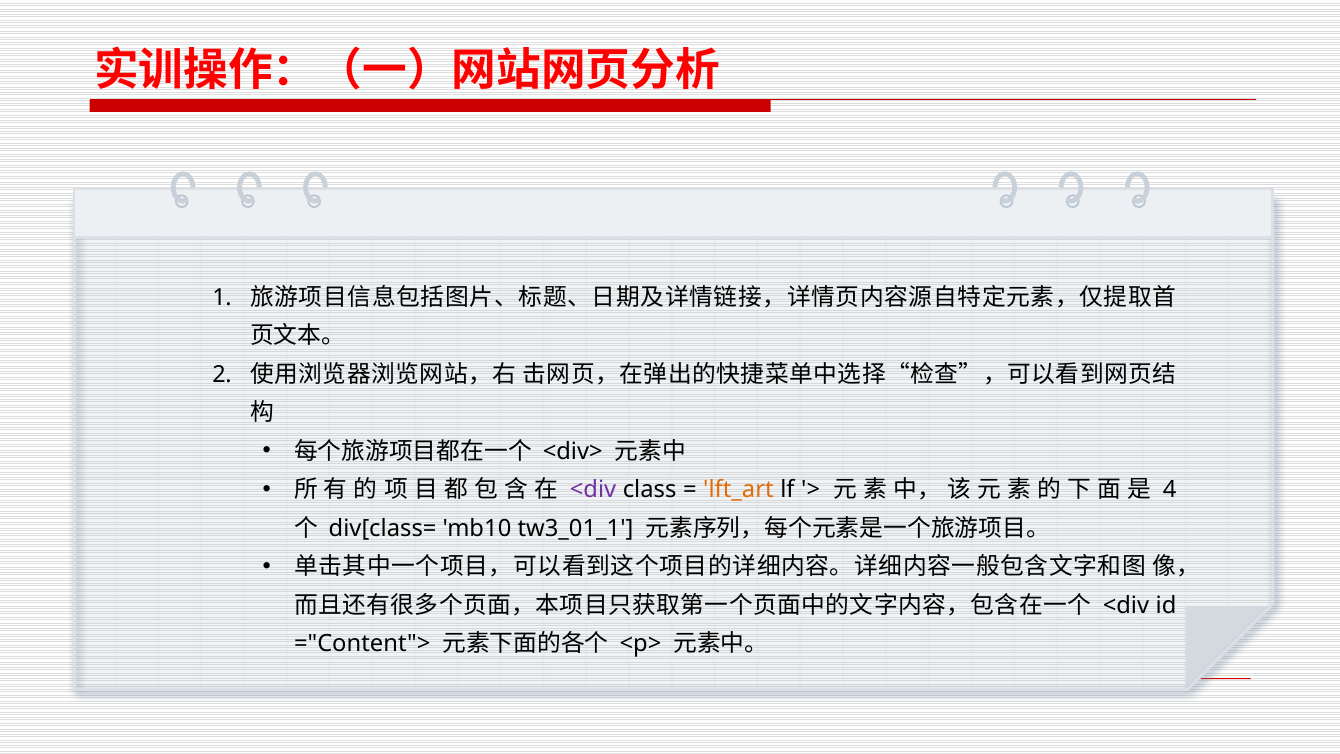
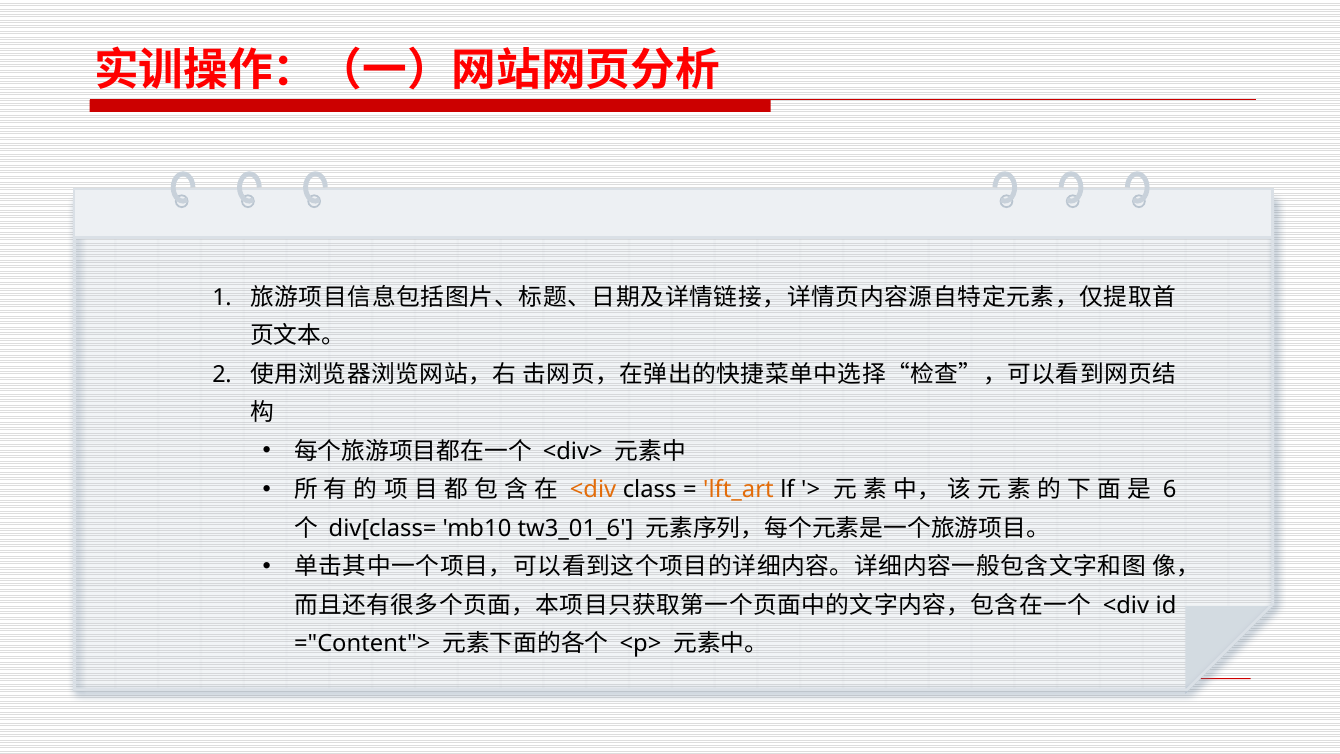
<div colour: purple -> orange (593, 490)
4: 4 -> 6 (1170, 490)
tw3_01_1: tw3_01_1 -> tw3_01_6 (576, 528)
